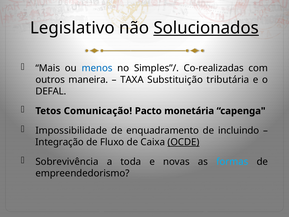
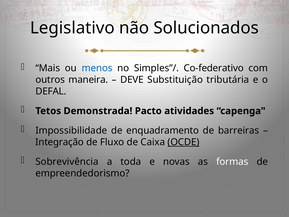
Solucionados underline: present -> none (206, 28)
Co-realizadas: Co-realizadas -> Co-federativo (214, 68)
TAXA: TAXA -> DEVE (132, 80)
Comunicação: Comunicação -> Demonstrada (98, 111)
monetária: monetária -> atividades (189, 111)
incluindo: incluindo -> barreiras (239, 130)
formas colour: light blue -> white (232, 162)
